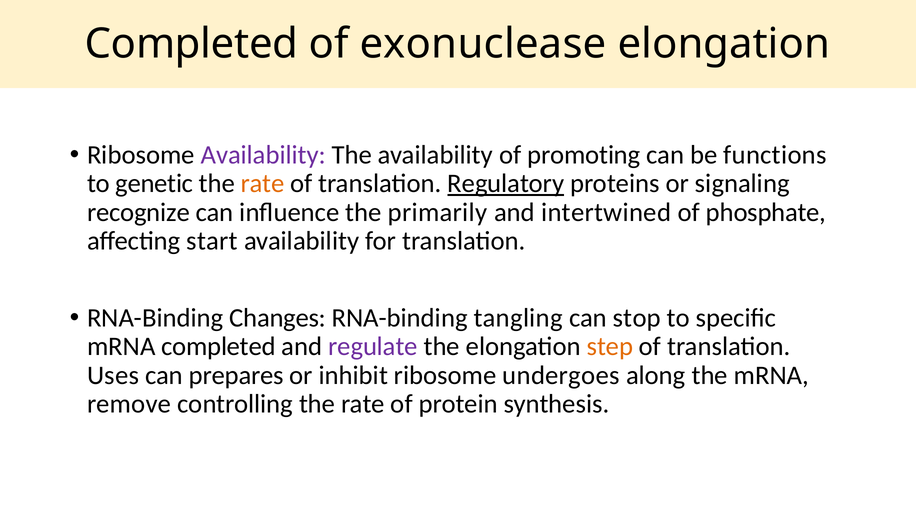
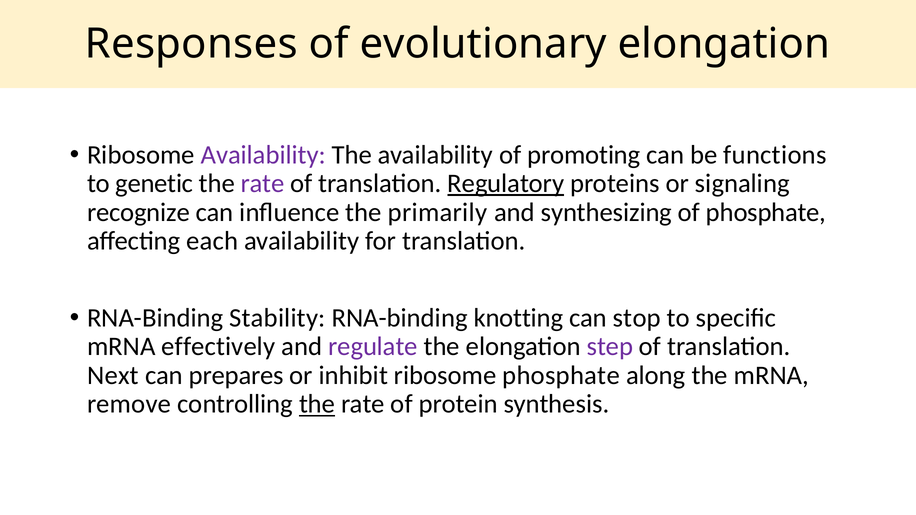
Completed: Completed -> Responses (191, 44)
exonuclease: exonuclease -> evolutionary (483, 44)
rate colour: orange -> purple (263, 184)
intertwined: intertwined -> synthesizing (606, 212)
start: start -> each (212, 241)
Changes: Changes -> Stability (277, 318)
tangling: tangling -> knotting (518, 318)
mRNA completed: completed -> effectively (218, 347)
step colour: orange -> purple (610, 347)
Uses: Uses -> Next (113, 376)
ribosome undergoes: undergoes -> phosphate (561, 376)
the underline: none -> present (317, 404)
